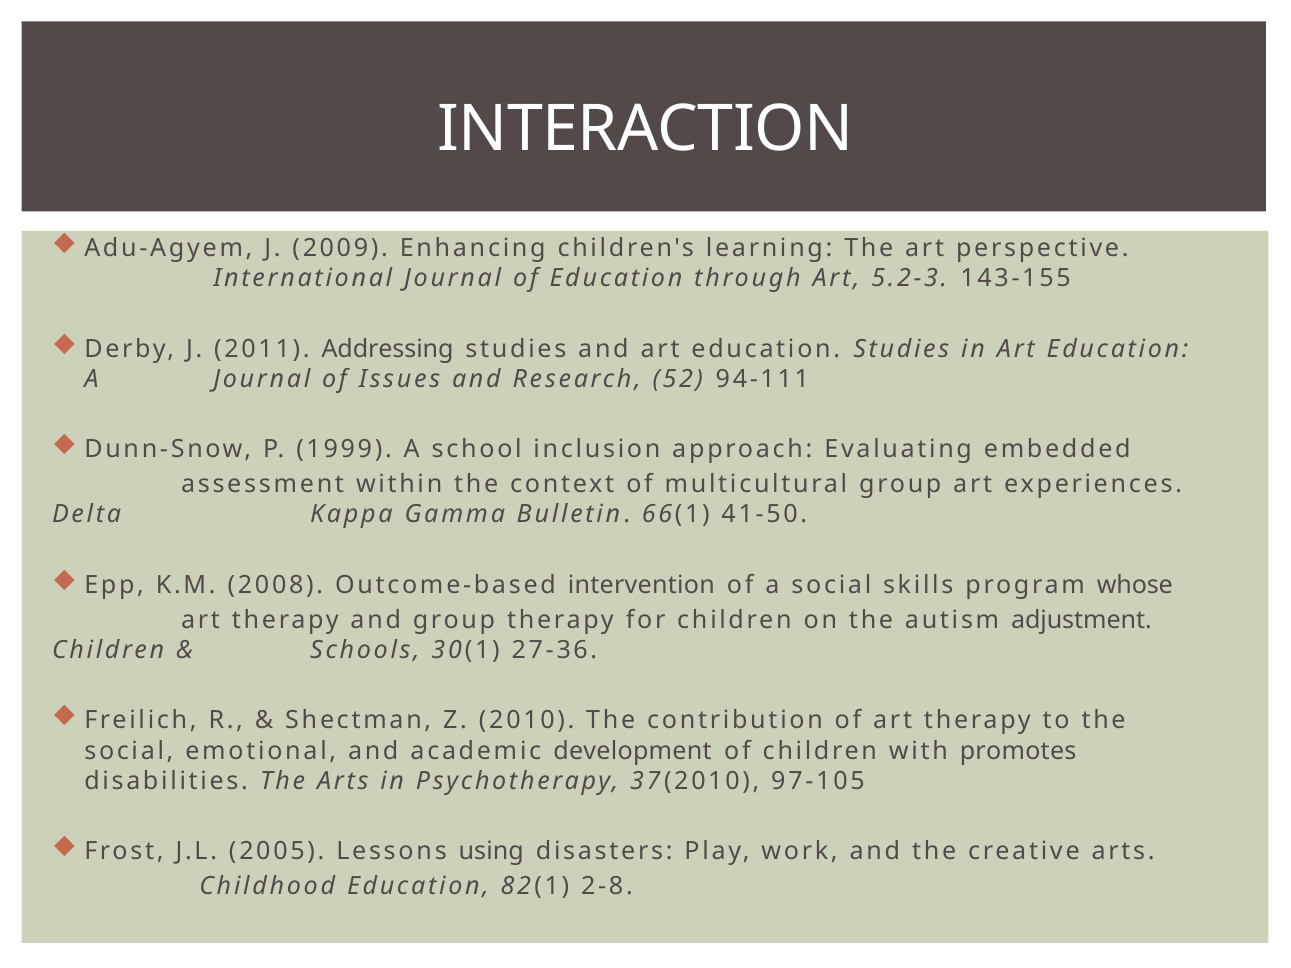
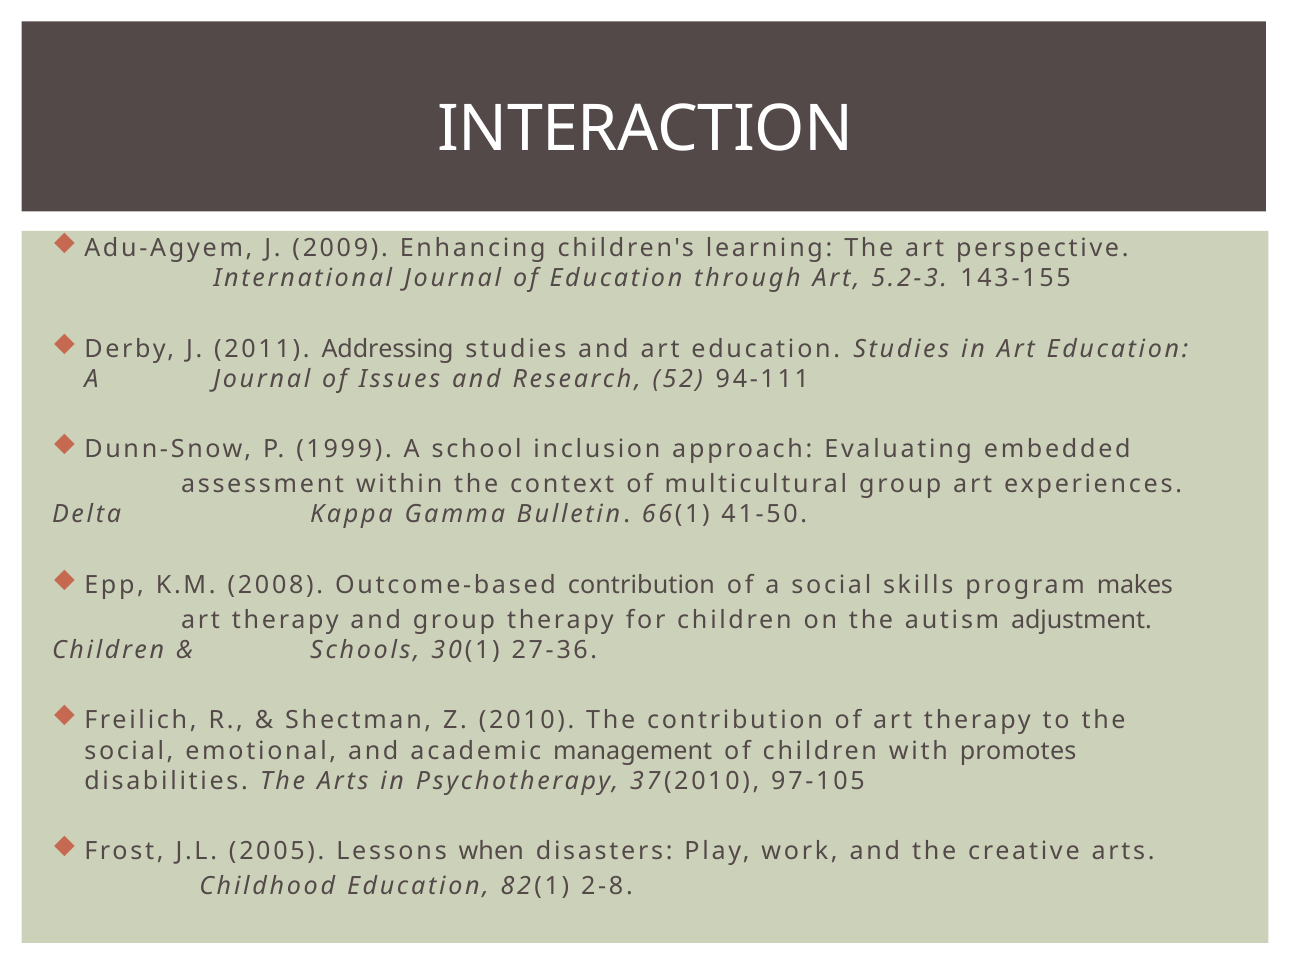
Outcome-based intervention: intervention -> contribution (641, 585)
whose: whose -> makes (1135, 585)
development: development -> management (633, 751)
using: using -> when (491, 851)
